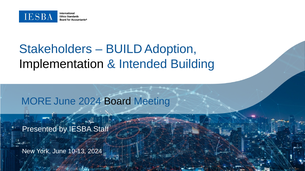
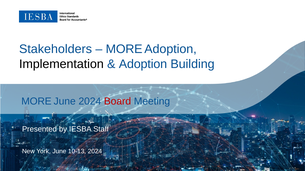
BUILD: BUILD -> MORE (124, 49)
Intended: Intended -> Adoption (143, 64)
Board colour: black -> red (118, 102)
